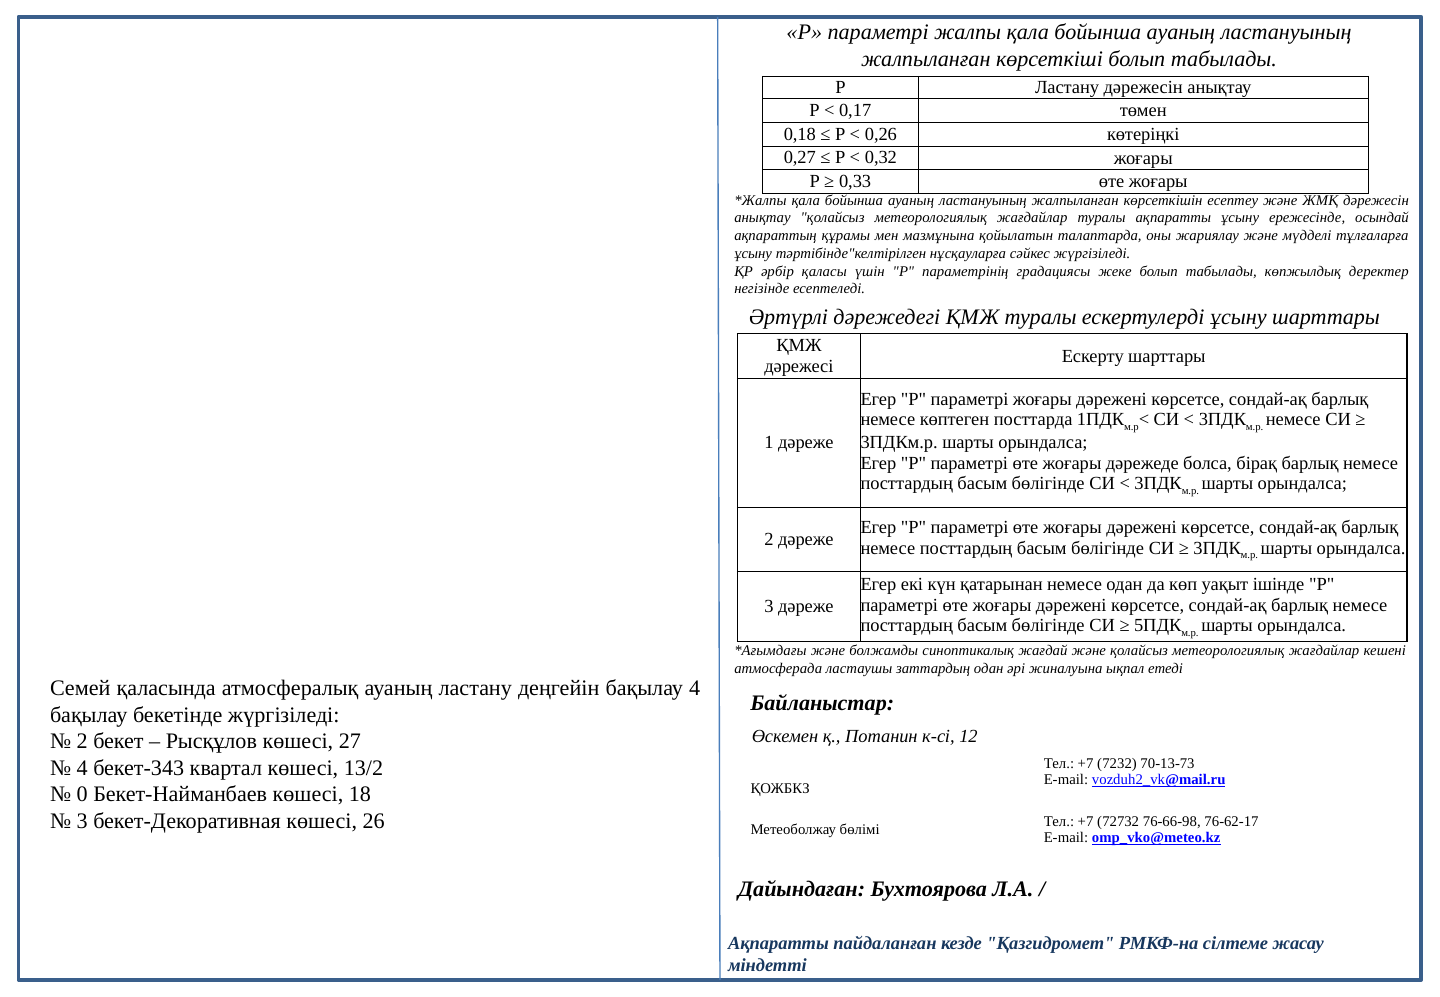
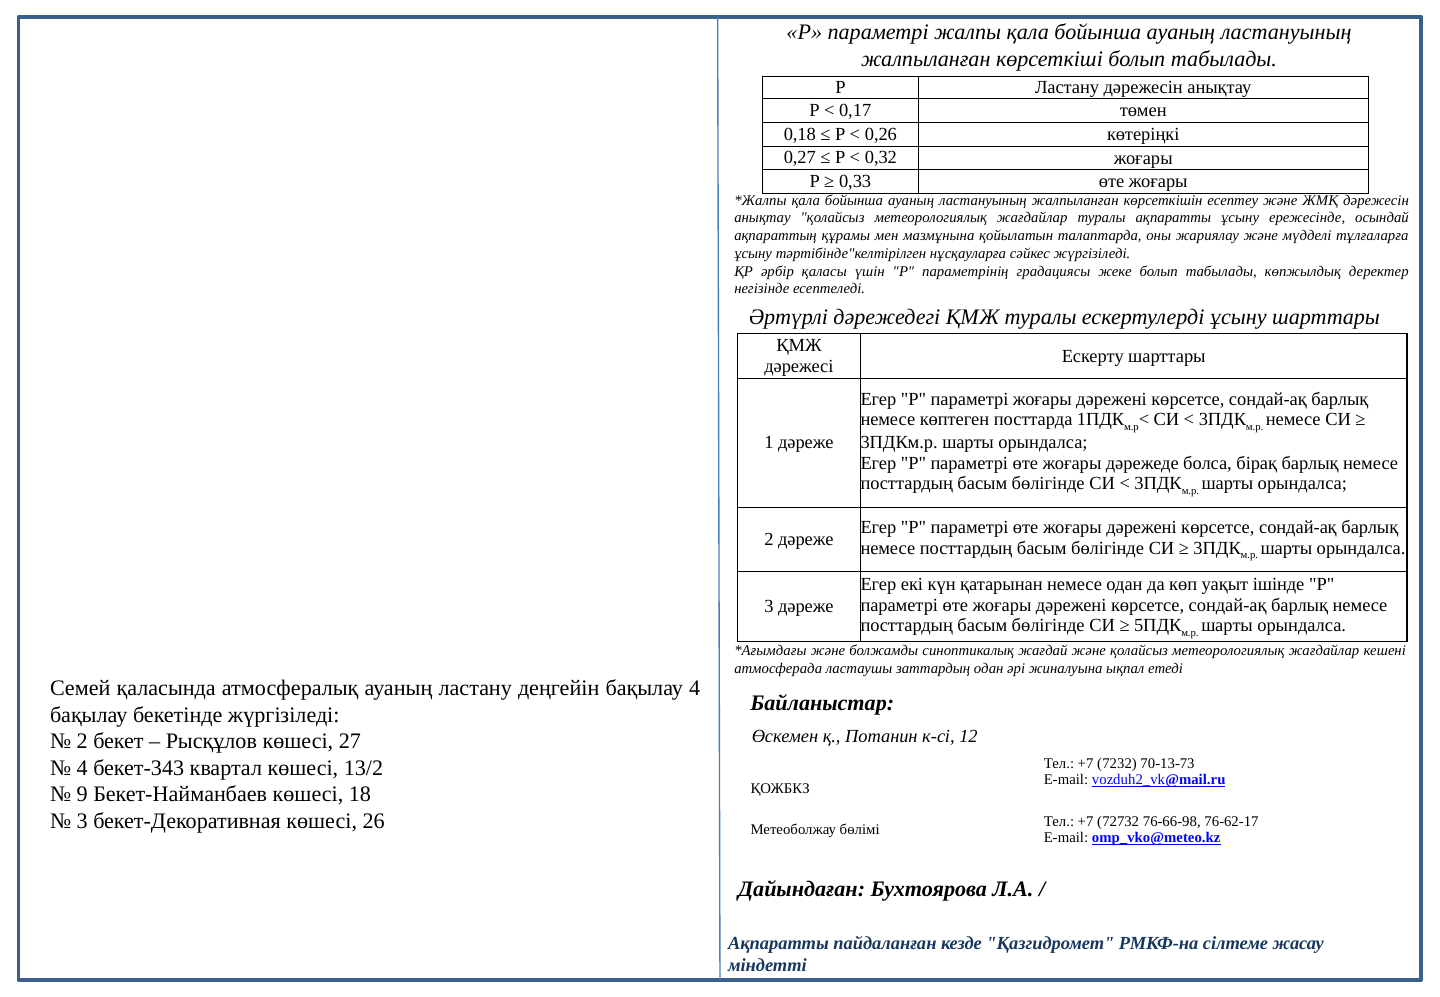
0: 0 -> 9 (82, 795)
